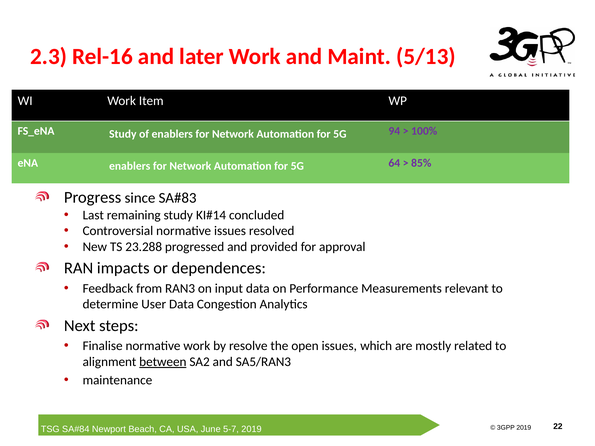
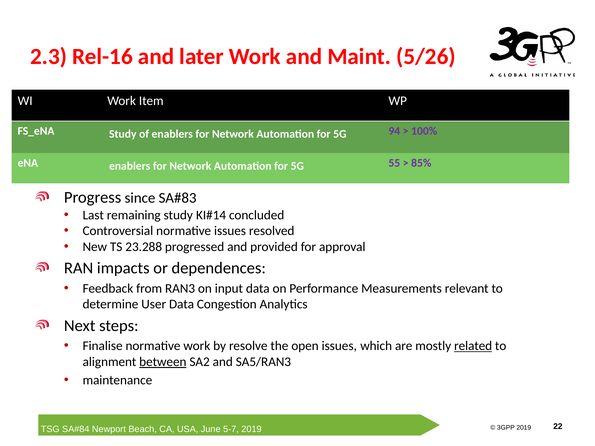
5/13: 5/13 -> 5/26 (426, 57)
64: 64 -> 55 (394, 163)
related underline: none -> present (473, 346)
